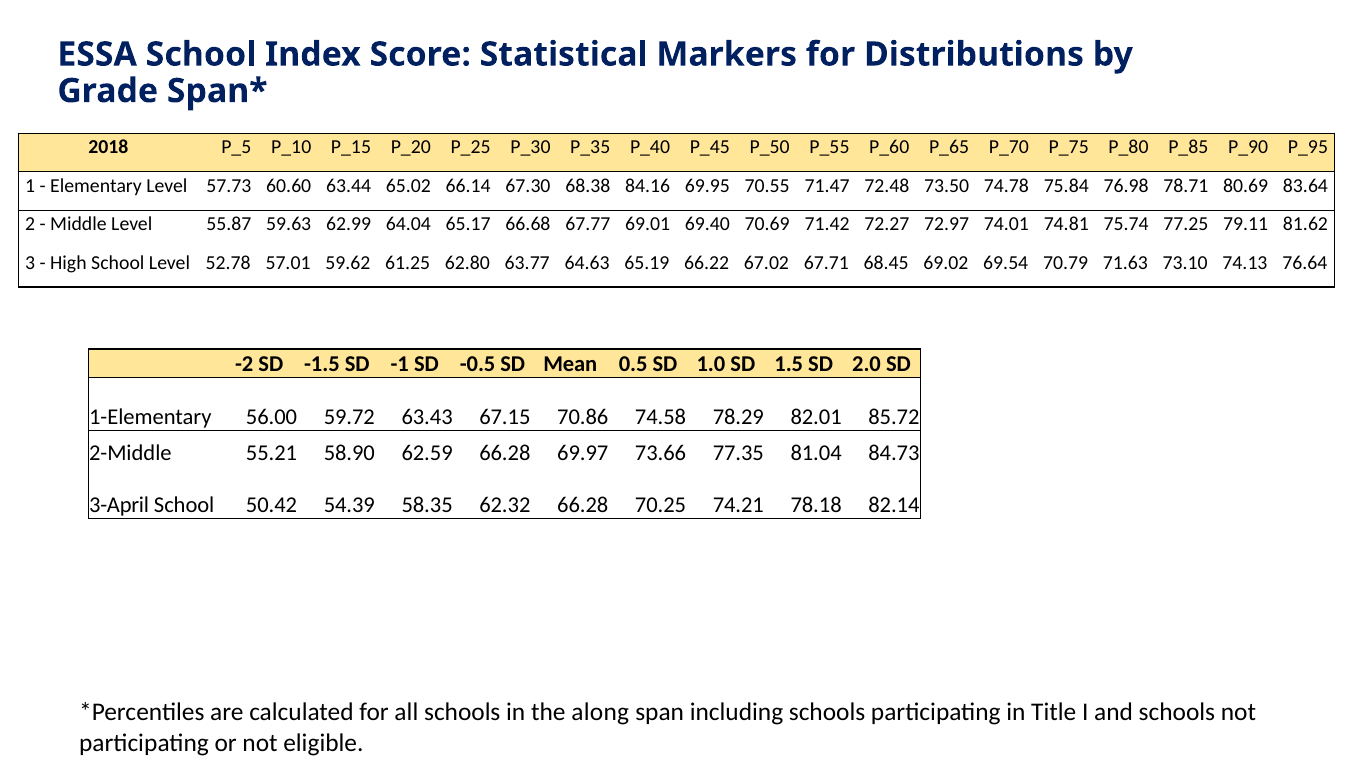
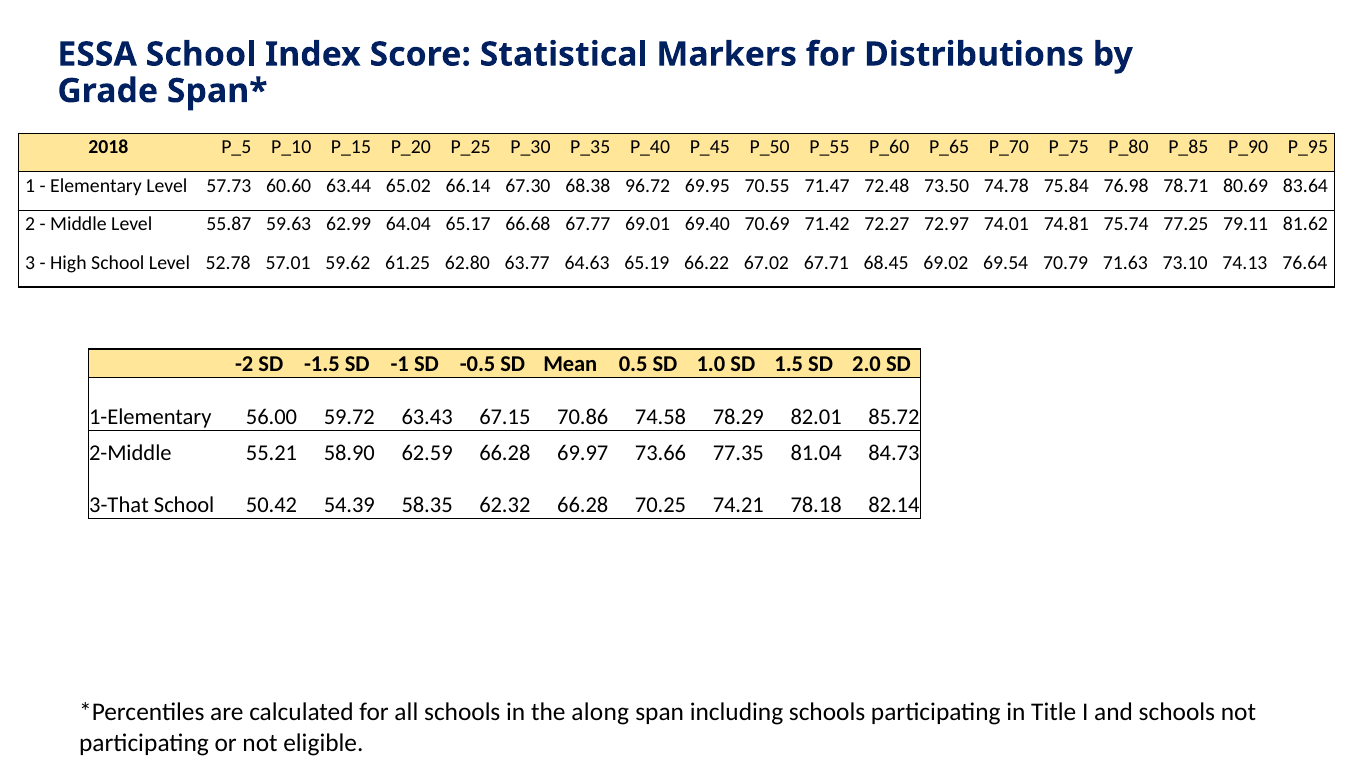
84.16: 84.16 -> 96.72 (648, 186)
3-April: 3-April -> 3-That (119, 505)
